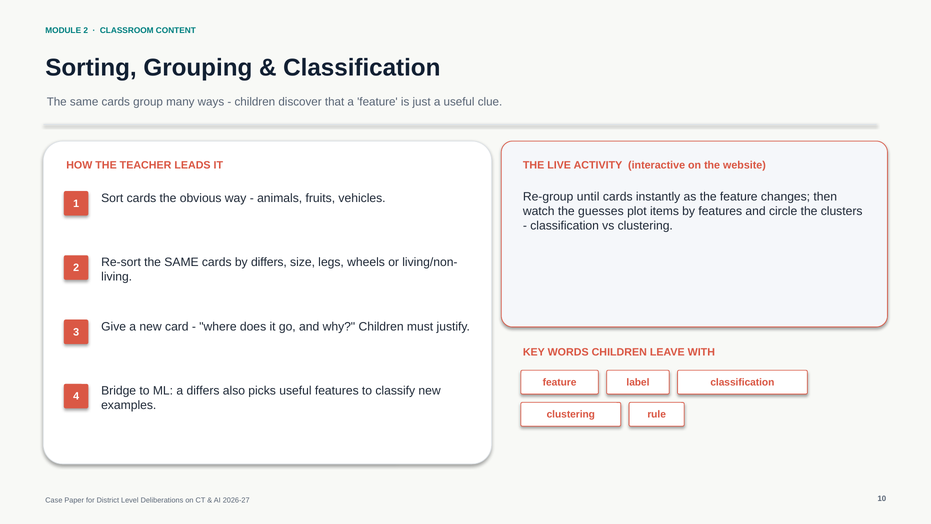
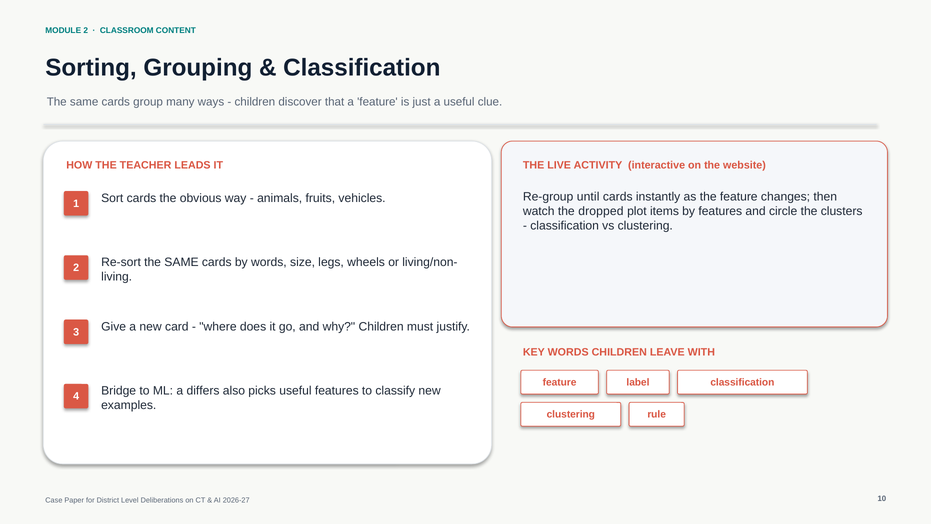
guesses: guesses -> dropped (601, 211)
by differs: differs -> words (269, 262)
